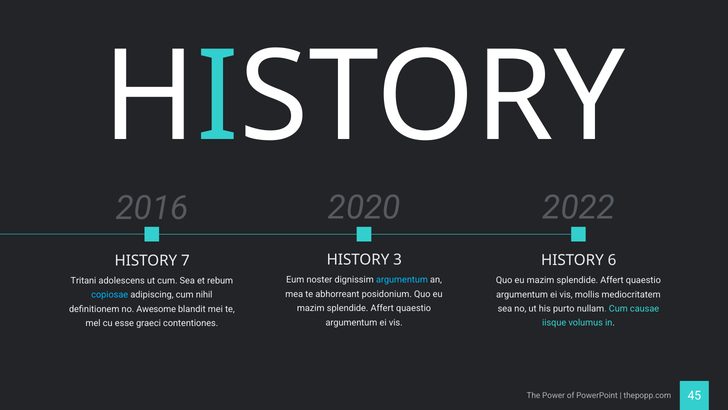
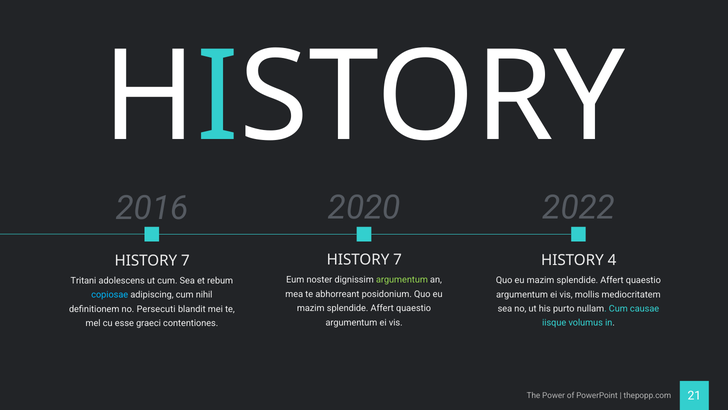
3: 3 -> 7 (398, 259)
6: 6 -> 4 (612, 260)
argumentum colour: light blue -> light green (402, 280)
Awesome: Awesome -> Persecuti (156, 309)
45: 45 -> 21 (694, 395)
